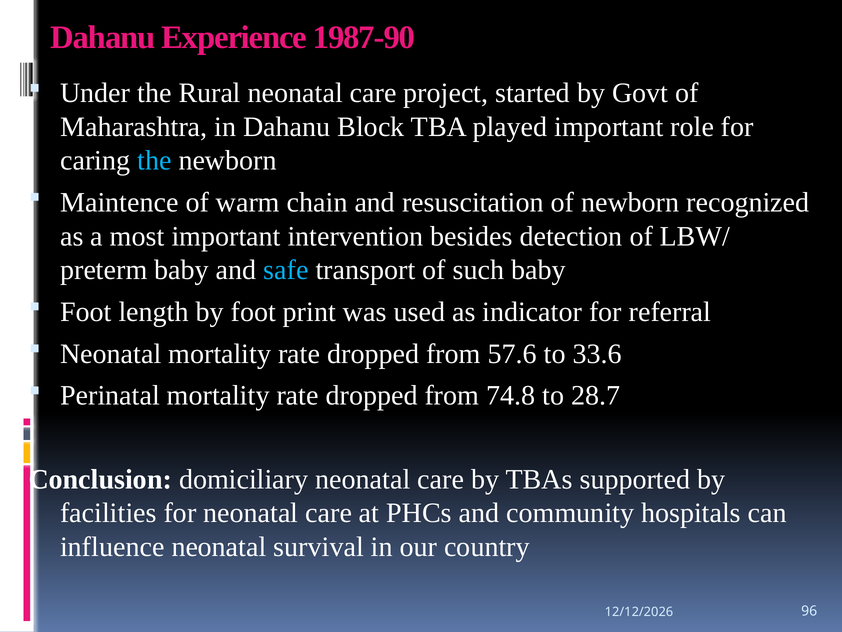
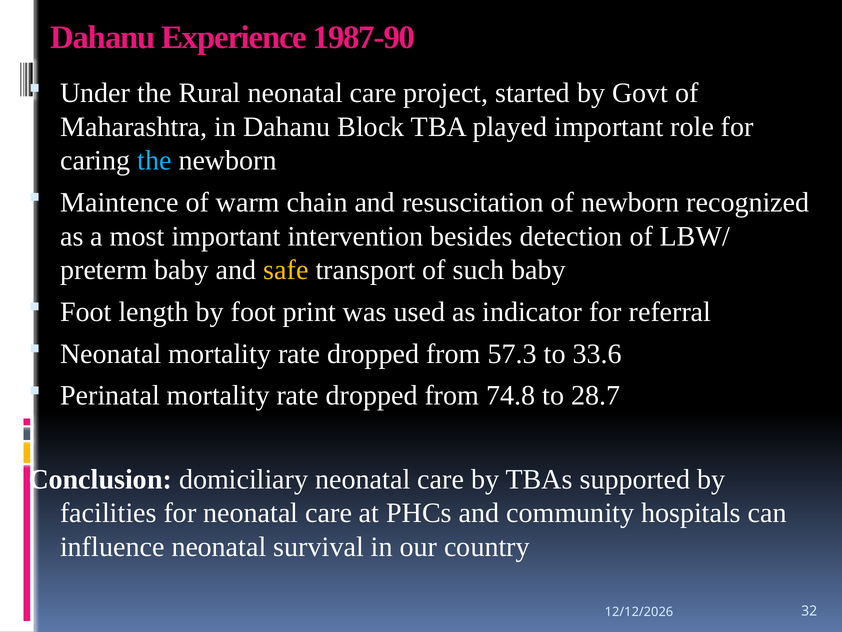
safe colour: light blue -> yellow (286, 270)
57.6: 57.6 -> 57.3 (512, 353)
96: 96 -> 32 (809, 611)
